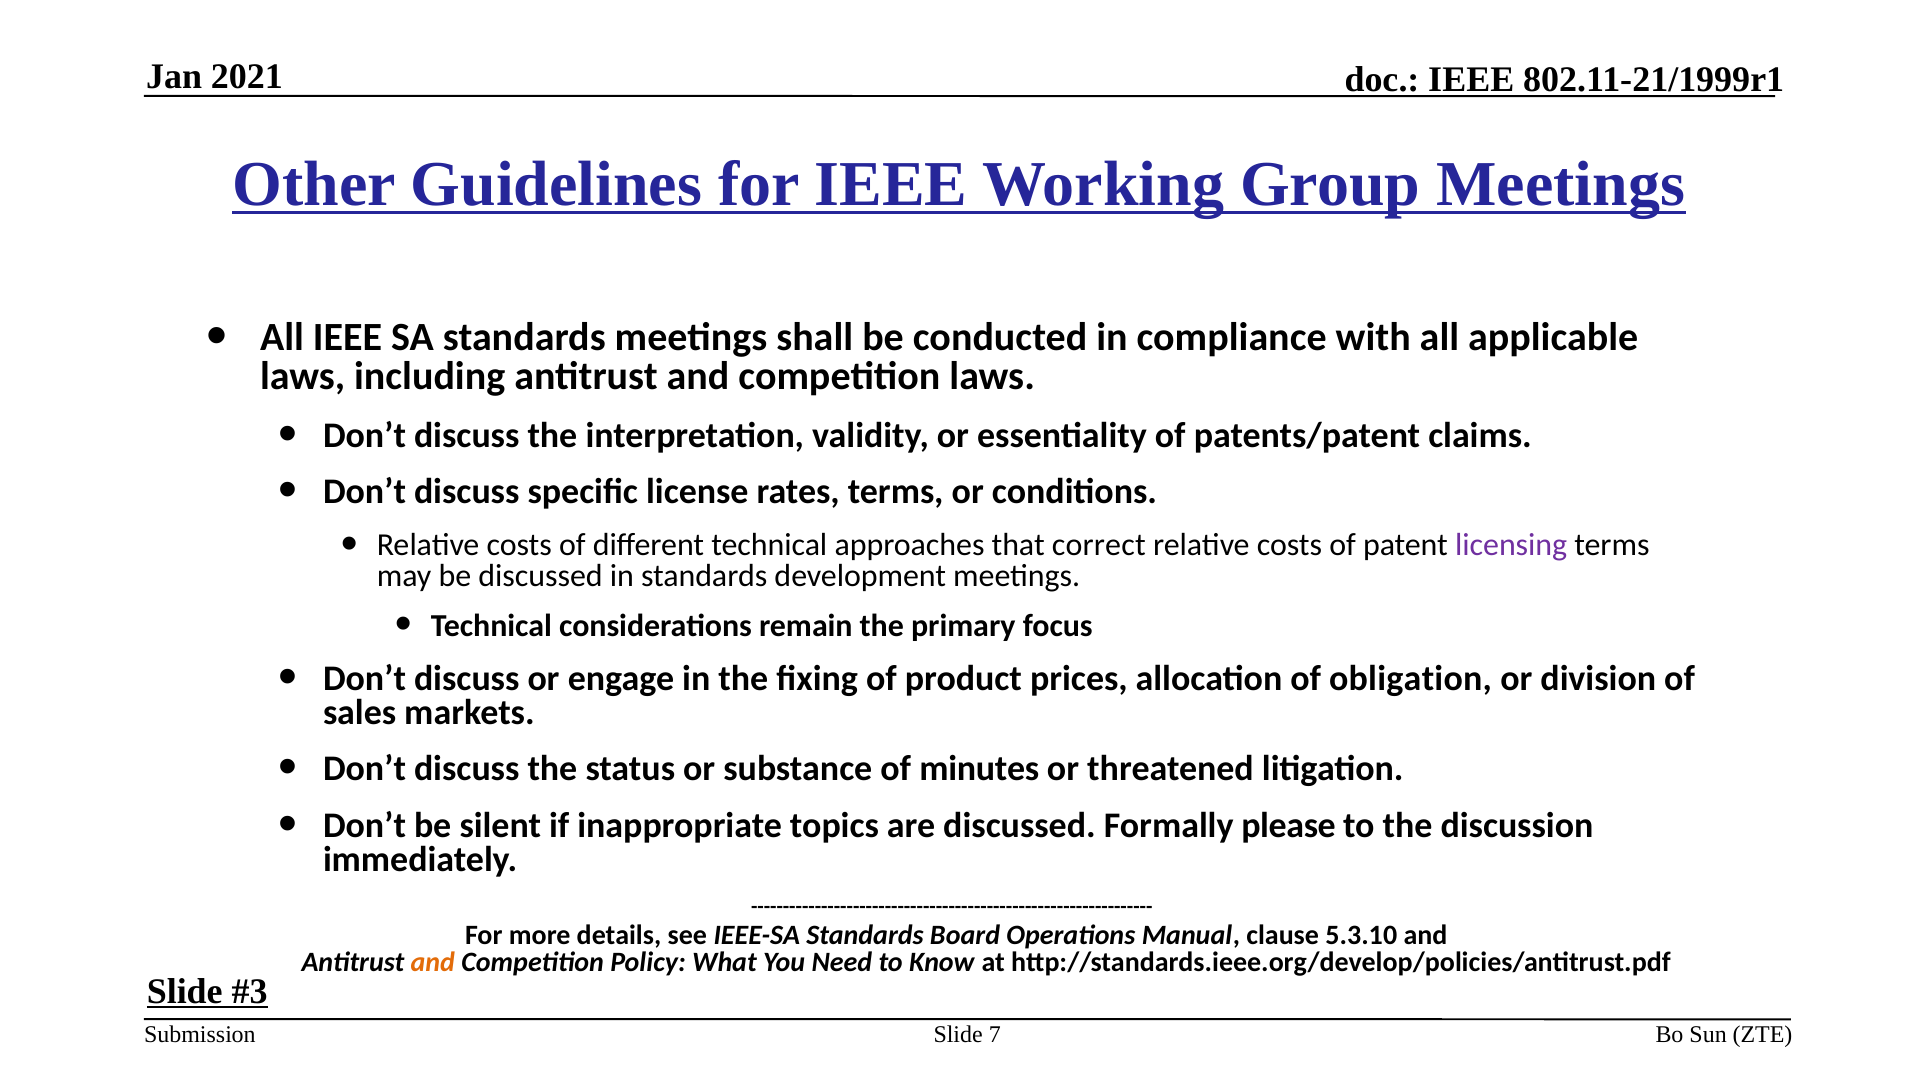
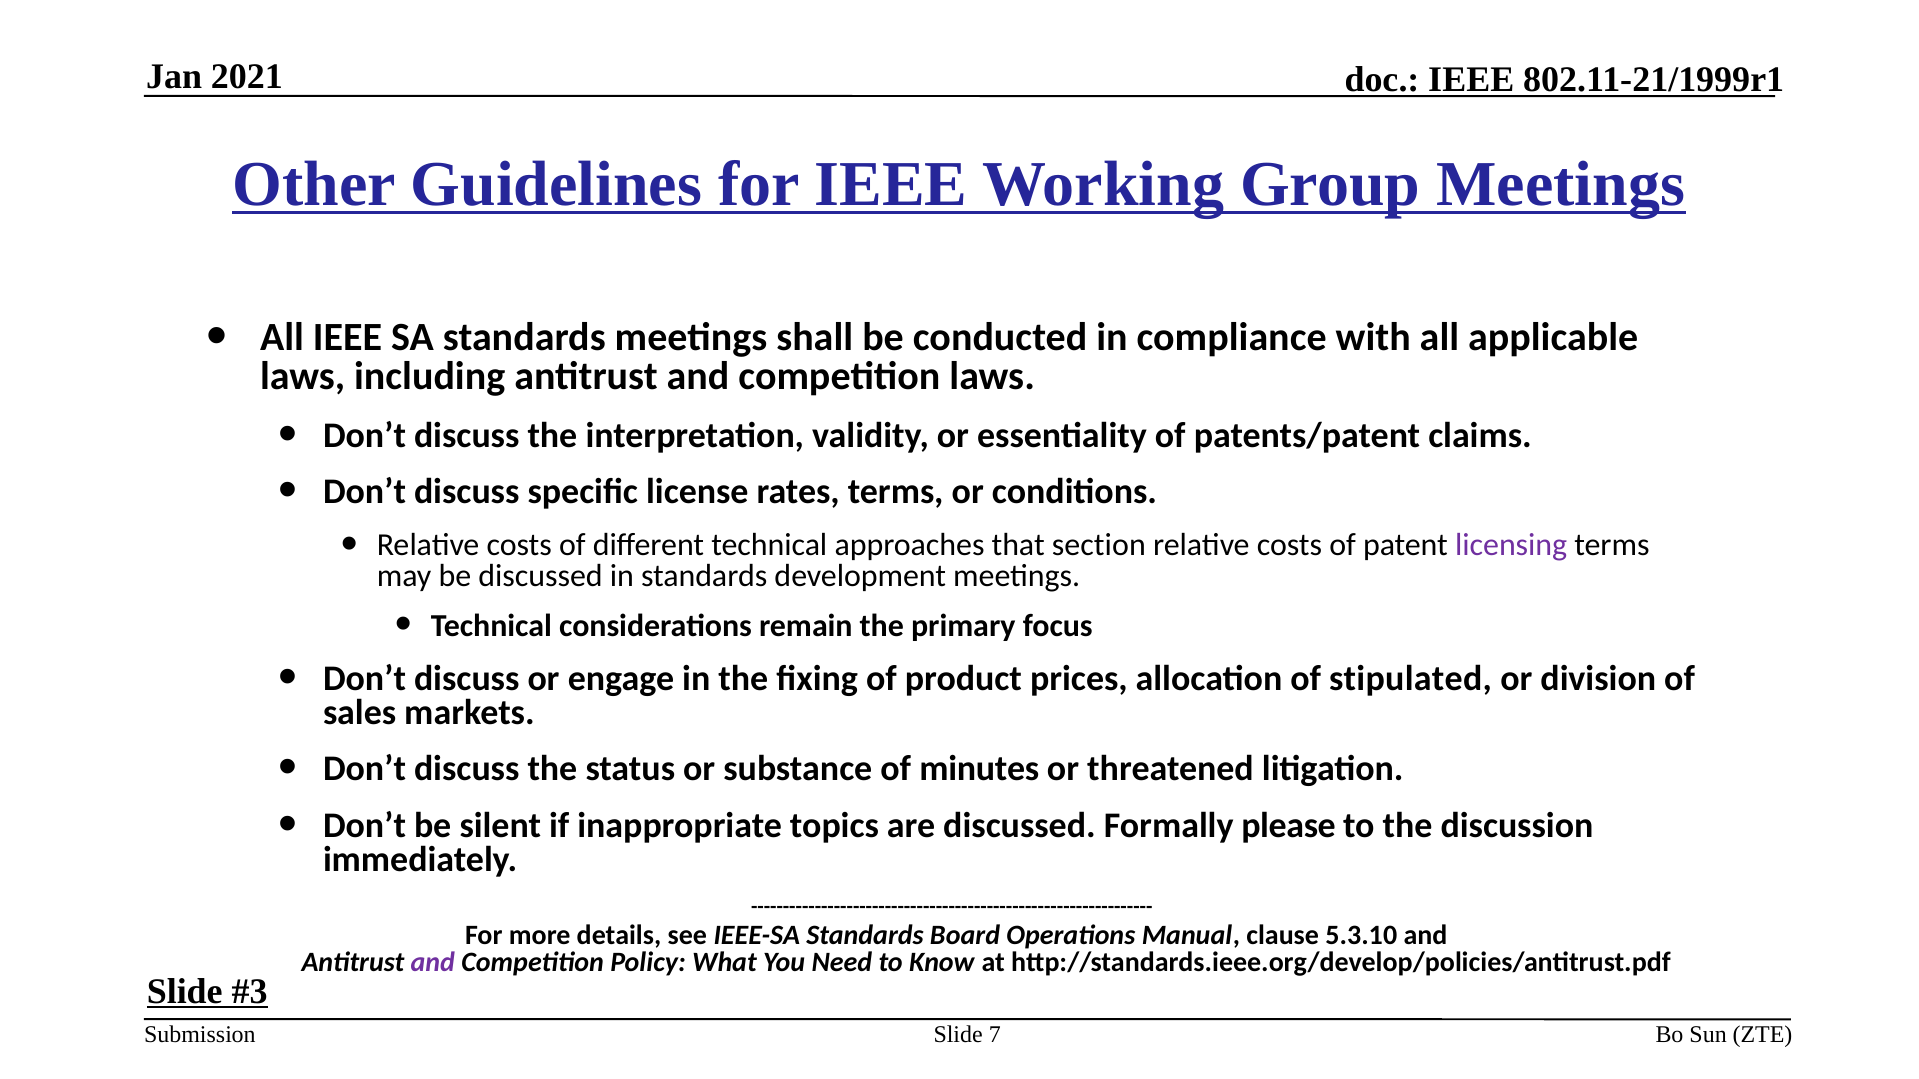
correct: correct -> section (1099, 546)
obligation: obligation -> stipulated (1411, 679)
and colour: orange -> purple (433, 962)
